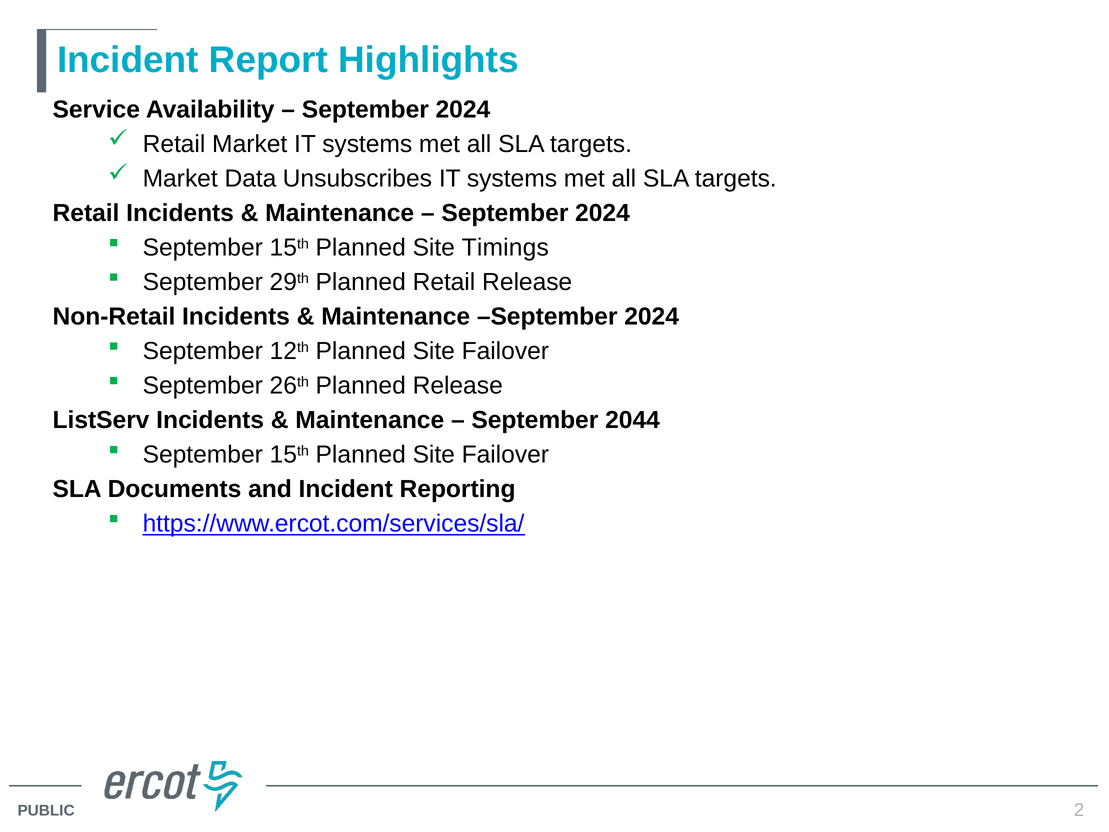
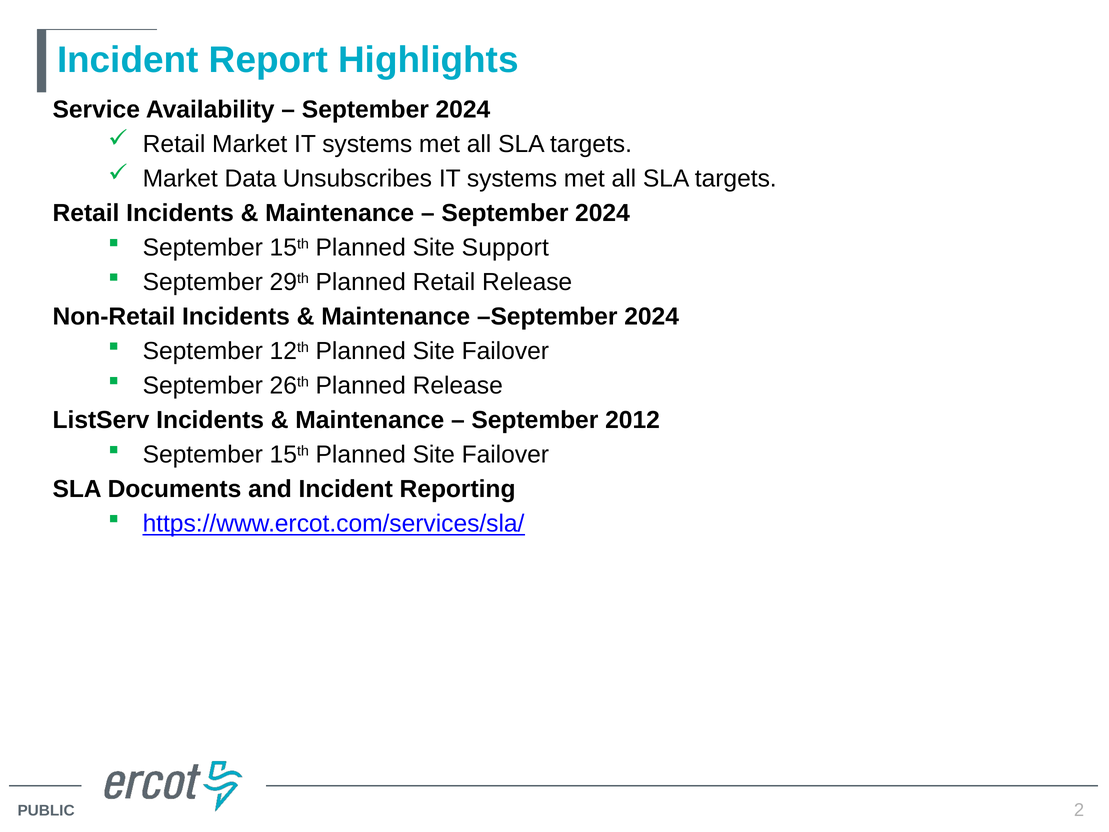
Timings: Timings -> Support (505, 248)
2044: 2044 -> 2012 (633, 420)
